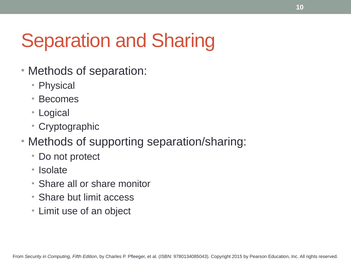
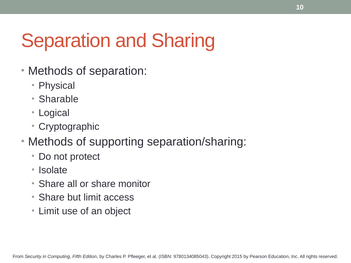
Becomes: Becomes -> Sharable (59, 99)
